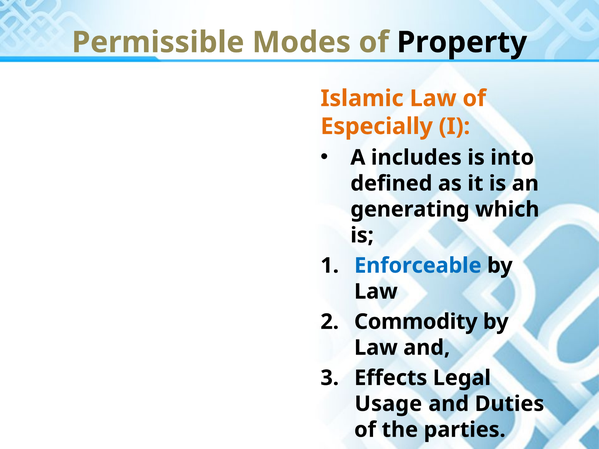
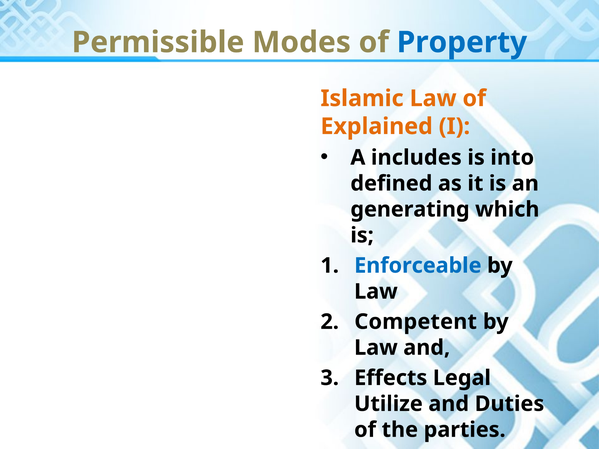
Property colour: black -> blue (462, 42)
Especially: Especially -> Explained (377, 126)
Commodity: Commodity -> Competent (416, 322)
Usage: Usage -> Utilize (388, 404)
